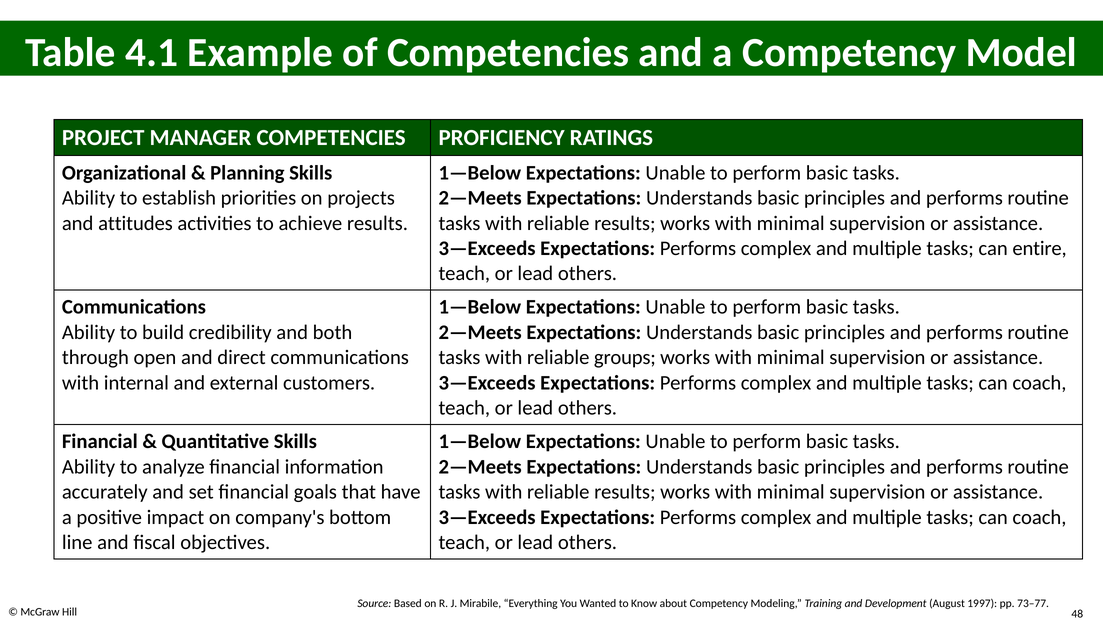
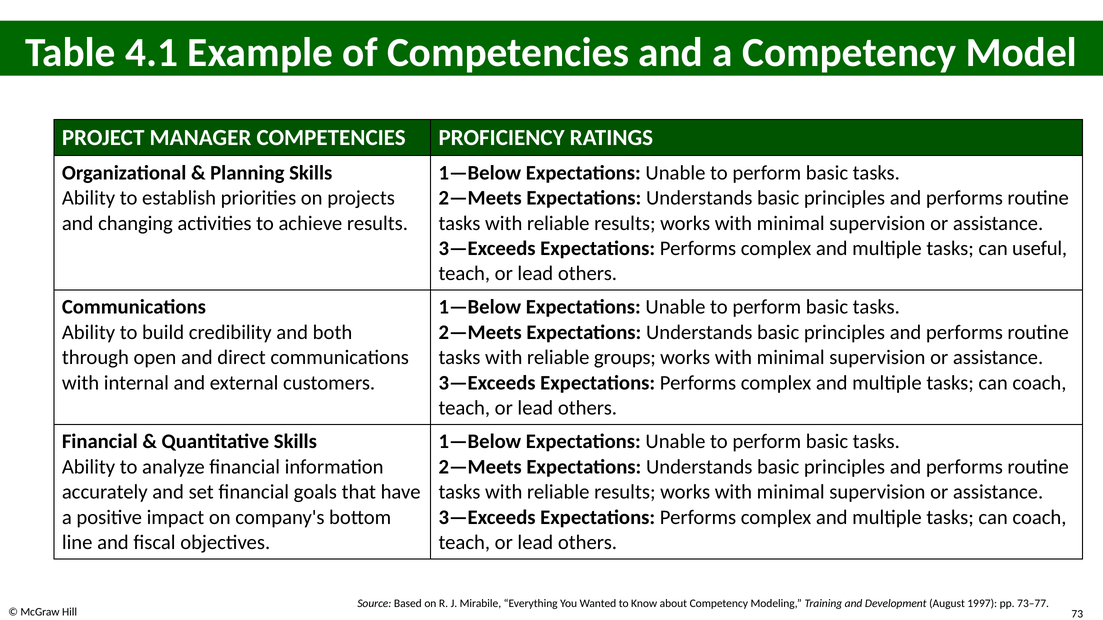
attitudes: attitudes -> changing (135, 223)
entire: entire -> useful (1040, 249)
48: 48 -> 73 (1077, 614)
